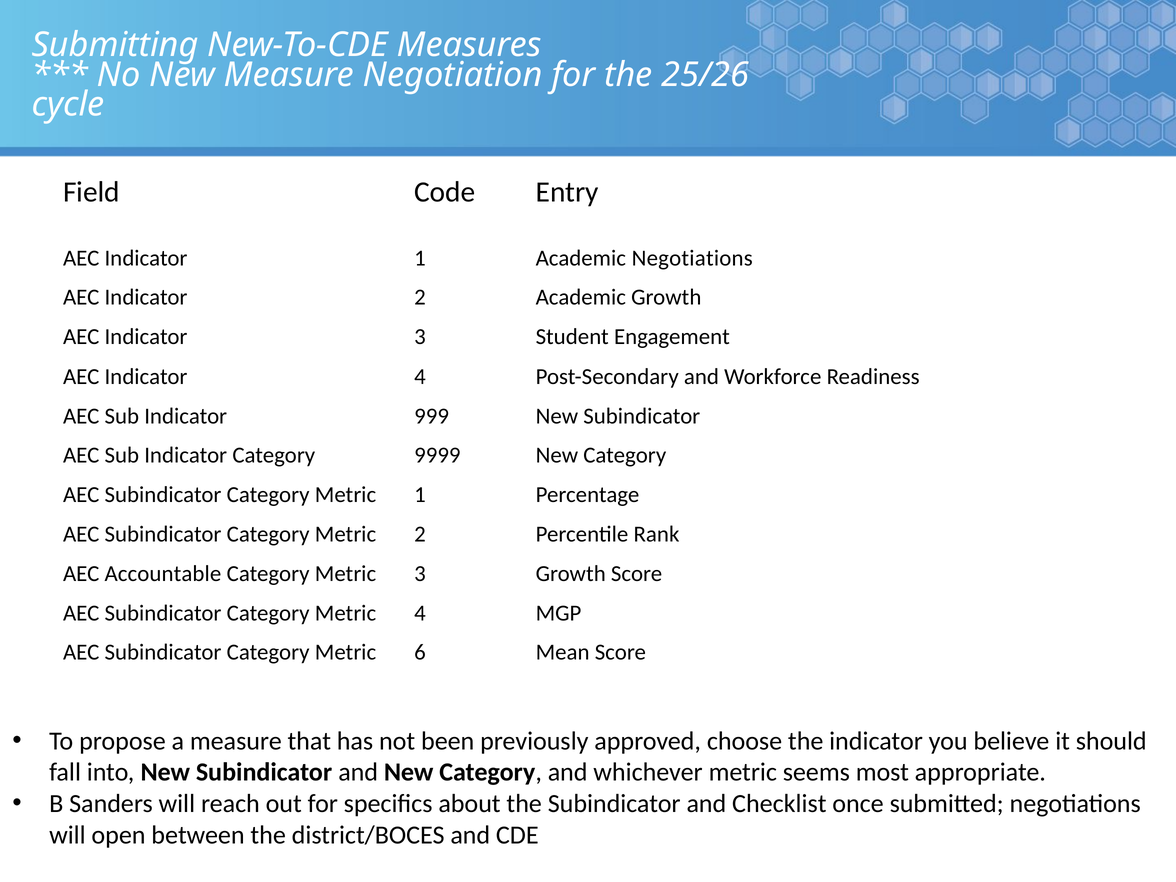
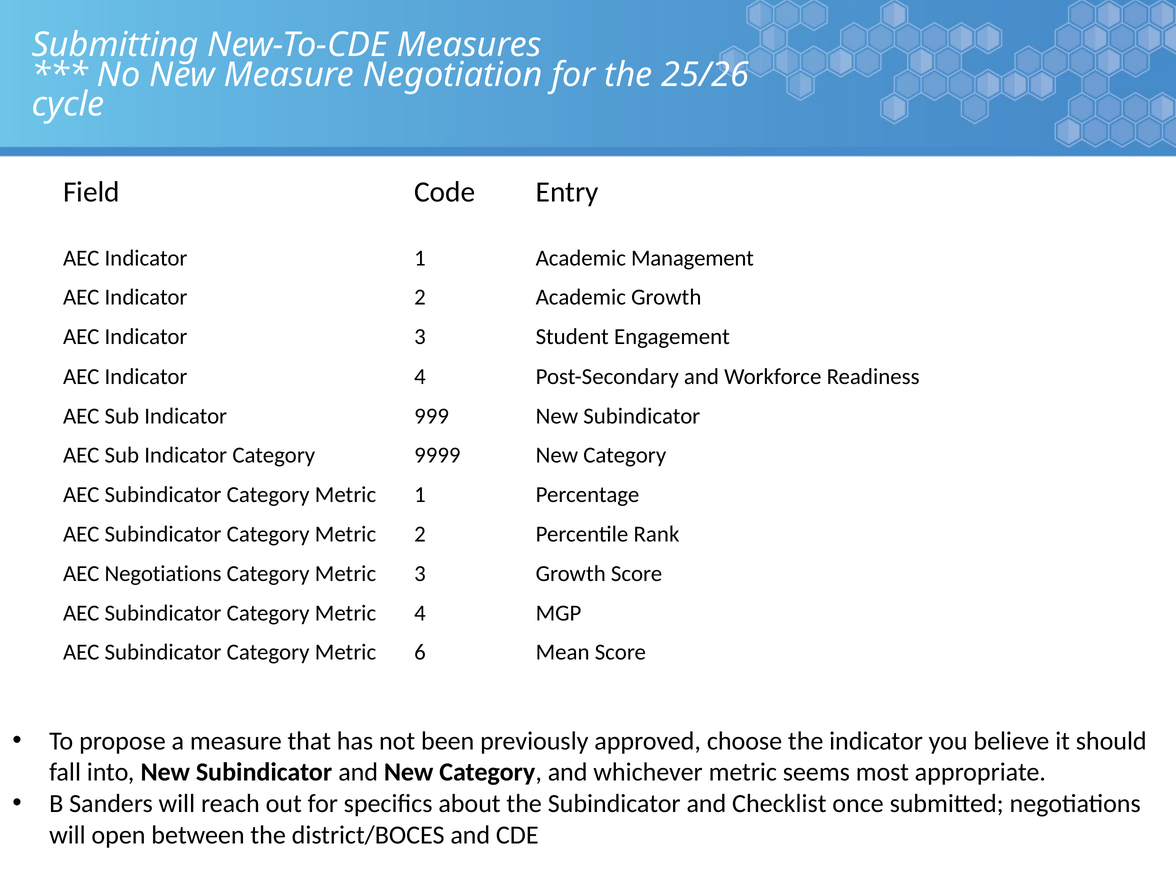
Academic Negotiations: Negotiations -> Management (692, 258)
AEC Accountable: Accountable -> Negotiations (163, 574)
